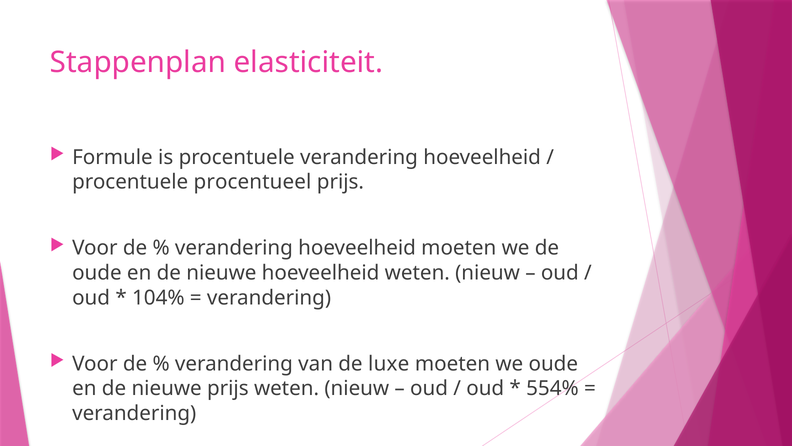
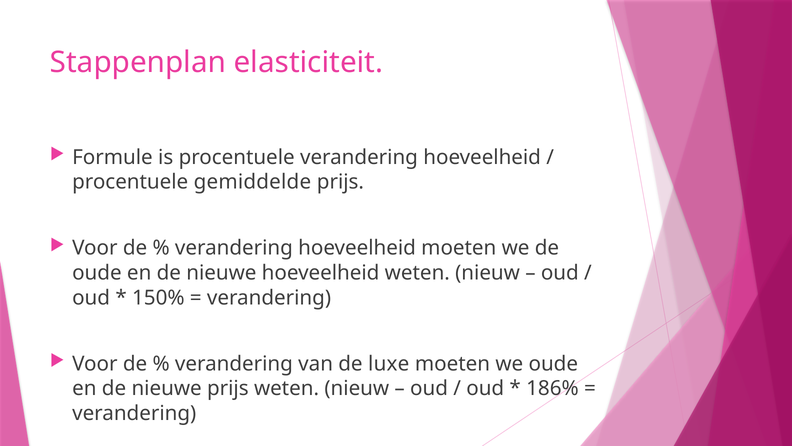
procentueel: procentueel -> gemiddelde (252, 182)
104%: 104% -> 150% (158, 297)
554%: 554% -> 186% (552, 388)
